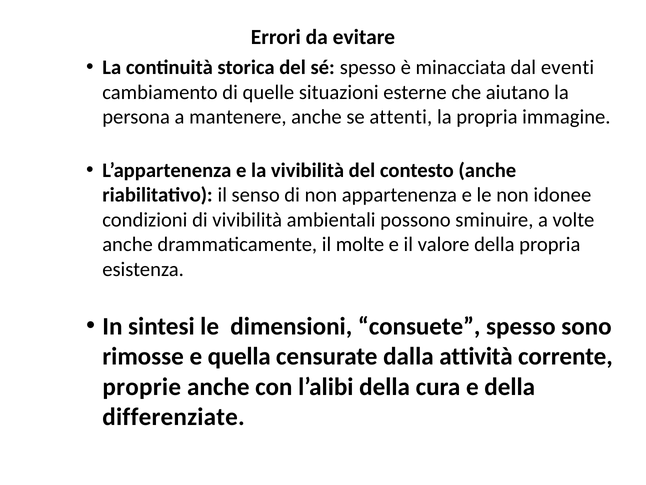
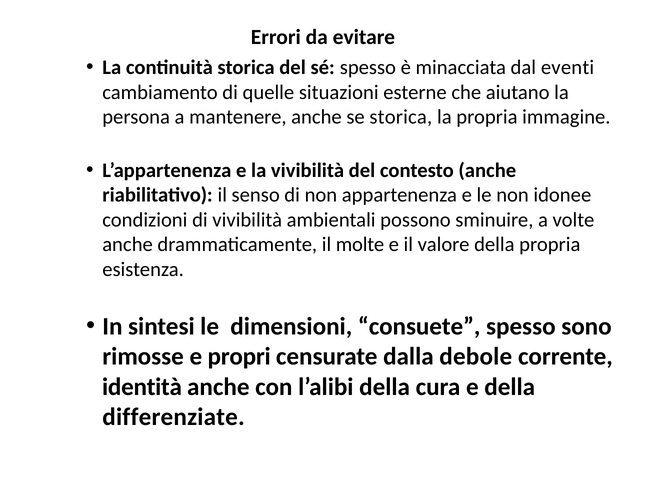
se attenti: attenti -> storica (401, 117)
quella: quella -> propri (239, 356)
attività: attività -> debole (476, 356)
proprie: proprie -> identità (142, 386)
